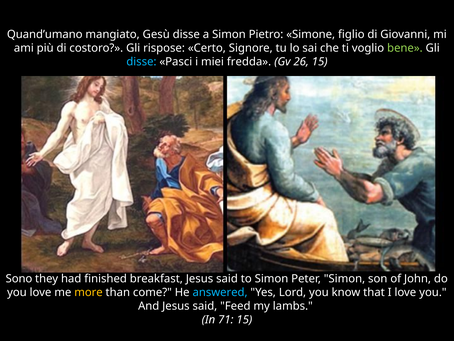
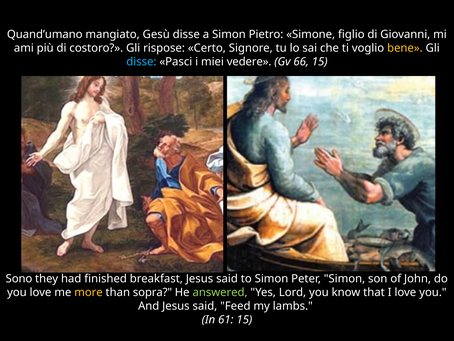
bene colour: light green -> yellow (405, 48)
fredda: fredda -> vedere (249, 62)
26: 26 -> 66 (301, 62)
come: come -> sopra (152, 292)
answered colour: light blue -> light green (220, 292)
71: 71 -> 61 (226, 319)
